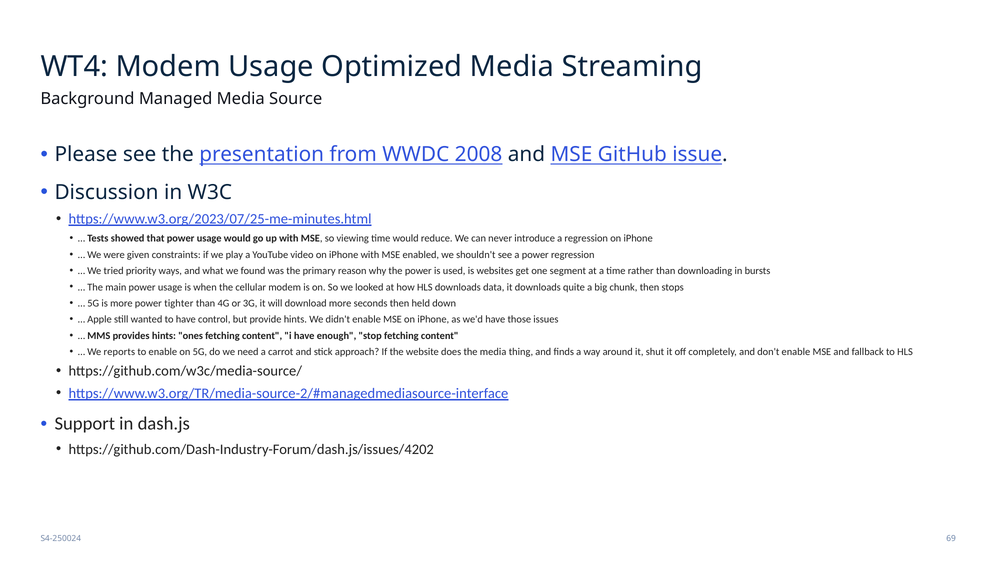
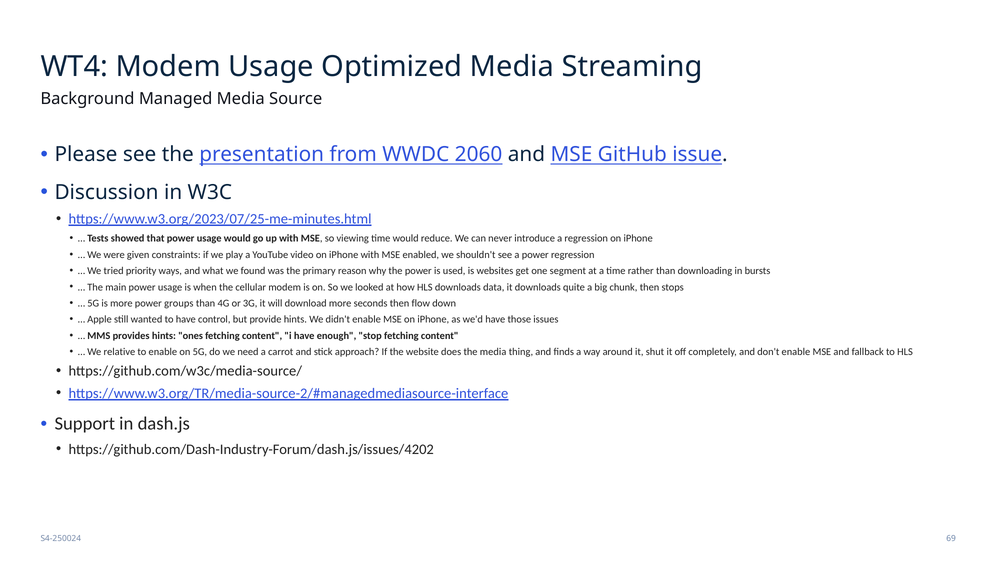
2008: 2008 -> 2060 (479, 154)
tighter: tighter -> groups (179, 303)
held: held -> flow (421, 303)
reports: reports -> relative (119, 352)
